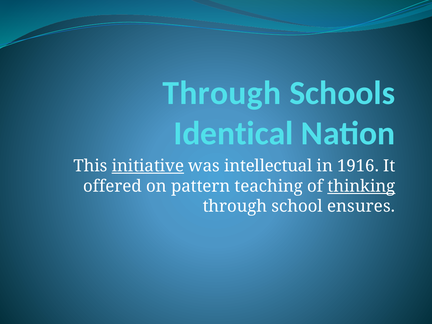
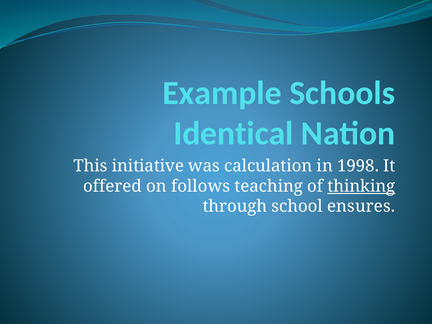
Through: Through -> Example (222, 93)
initiative underline: present -> none (148, 166)
intellectual: intellectual -> calculation (268, 166)
1916: 1916 -> 1998 (358, 166)
pattern: pattern -> follows (201, 186)
